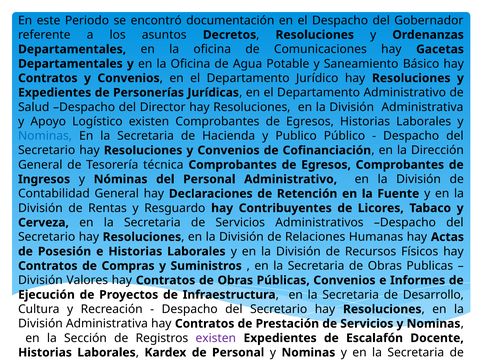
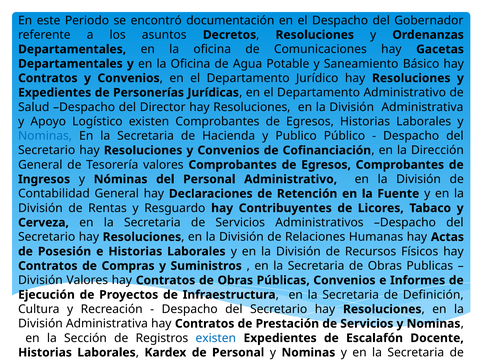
Tesorería técnica: técnica -> valores (163, 165)
Desarrollo: Desarrollo -> Definición (433, 295)
existen colour: purple -> blue (216, 339)
